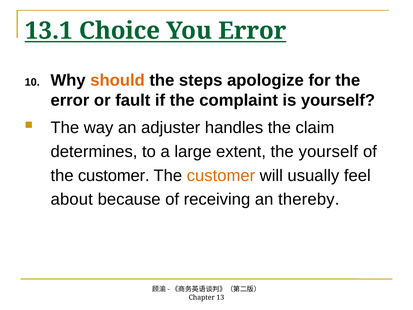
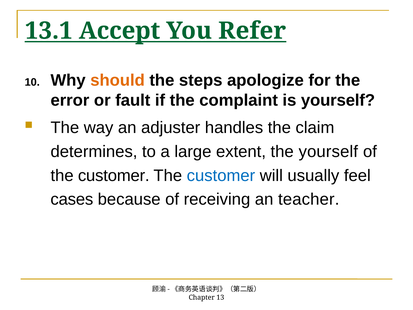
Choice: Choice -> Accept (119, 31)
You Error: Error -> Refer (252, 31)
customer colour: orange -> blue (221, 175)
about: about -> cases (72, 199)
thereby: thereby -> teacher (309, 199)
